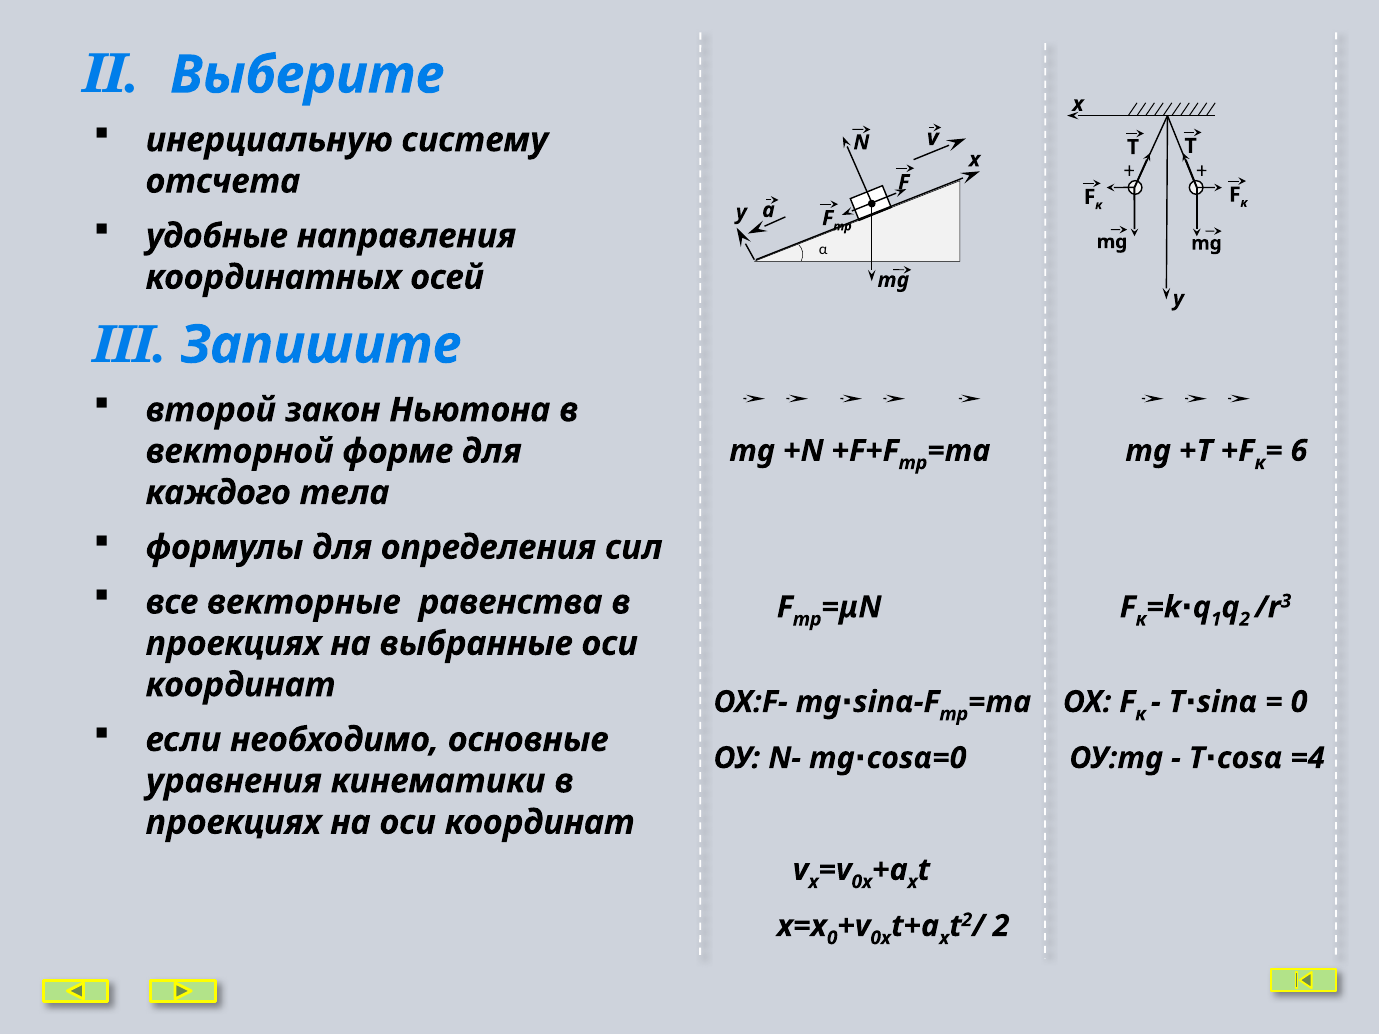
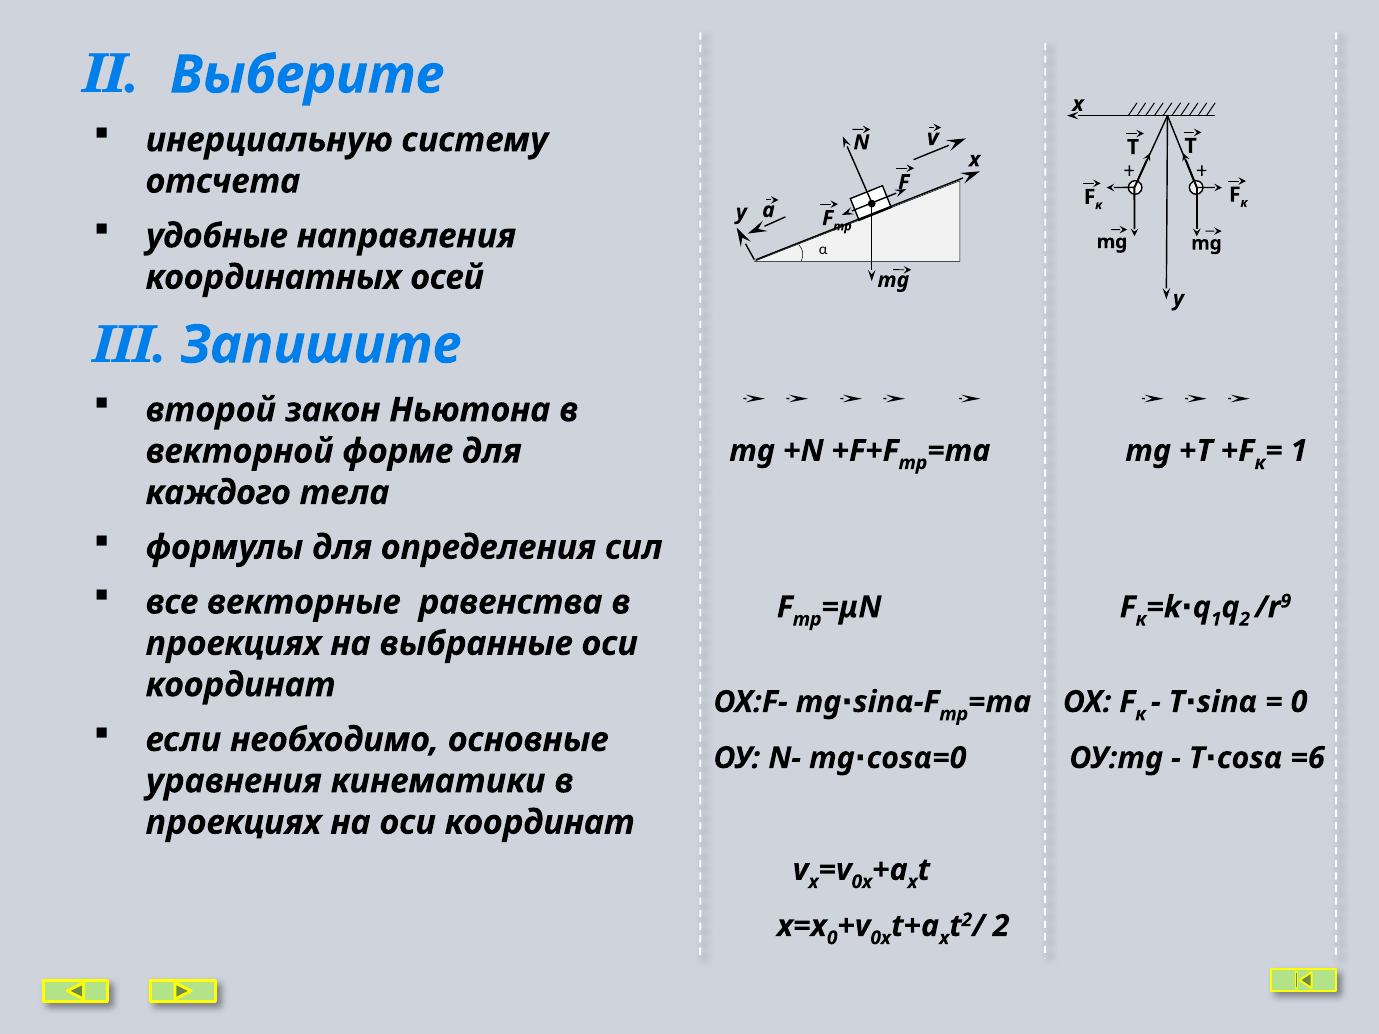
6: 6 -> 1 (1299, 451)
3: 3 -> 9 (1286, 601)
=4: =4 -> =6 (1308, 758)
